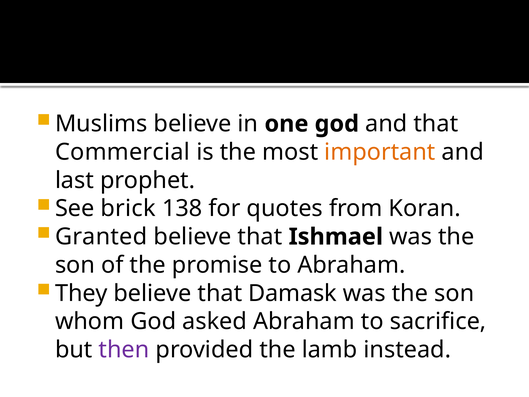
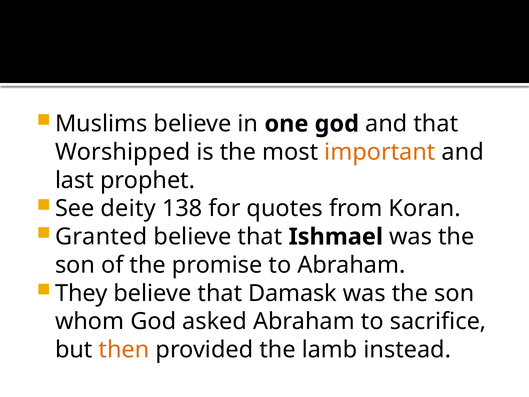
Commercial: Commercial -> Worshipped (123, 152)
brick: brick -> deity (128, 208)
then colour: purple -> orange (124, 350)
